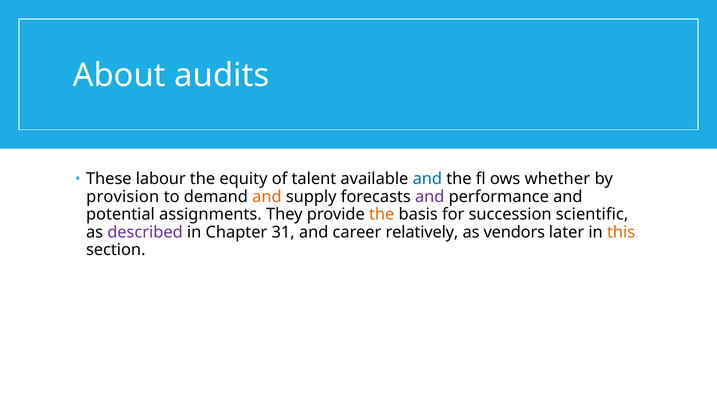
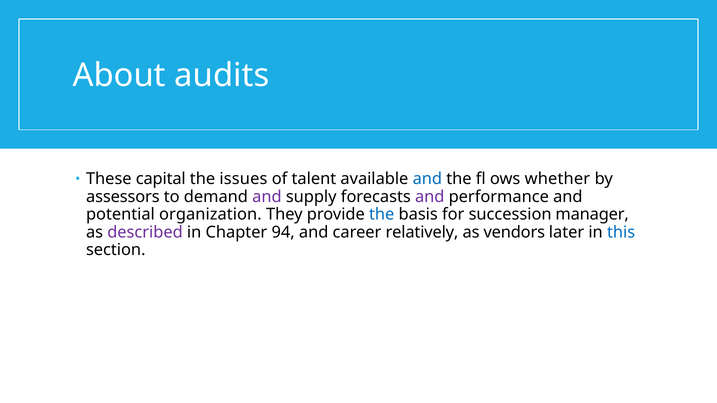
labour: labour -> capital (161, 179)
equity: equity -> issues (243, 179)
provision: provision -> assessors (123, 197)
and colour: orange -> purple (267, 197)
assignments: assignments -> organization (210, 215)
the colour: orange -> blue (382, 215)
scientific: scientific -> manager (592, 215)
31: 31 -> 94 (283, 232)
this colour: orange -> blue (621, 232)
